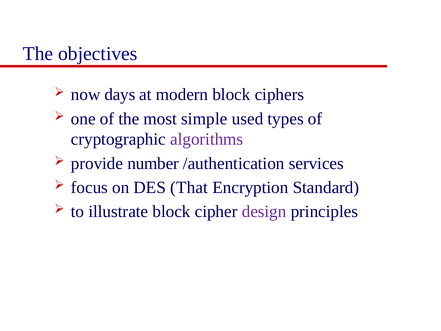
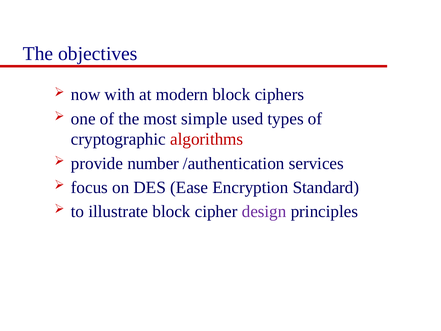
days: days -> with (120, 95)
algorithms colour: purple -> red (207, 139)
That: That -> Ease (189, 187)
